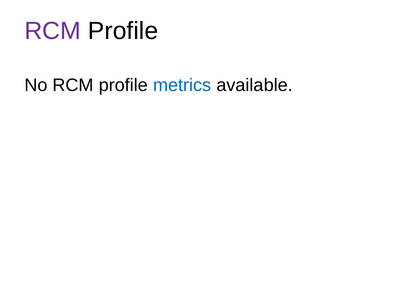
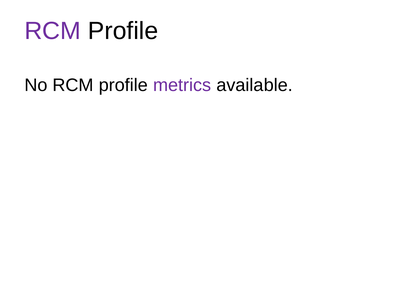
metrics colour: blue -> purple (182, 85)
